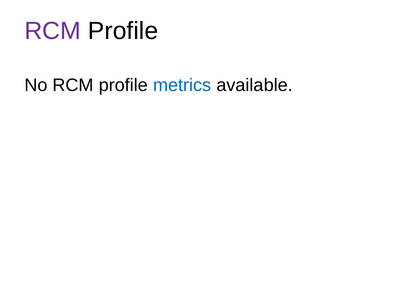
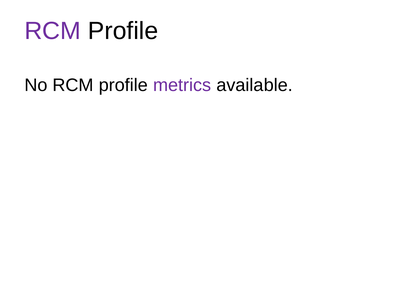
metrics colour: blue -> purple (182, 85)
